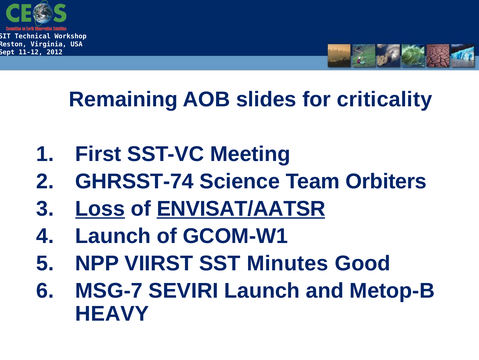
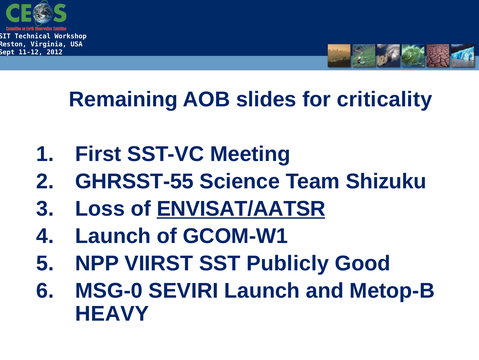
GHRSST-74: GHRSST-74 -> GHRSST-55 (134, 181)
Orbiters: Orbiters -> Shizuku (386, 181)
Loss underline: present -> none (100, 208)
Minutes: Minutes -> Publicly (288, 263)
MSG-7: MSG-7 -> MSG-0 (109, 290)
